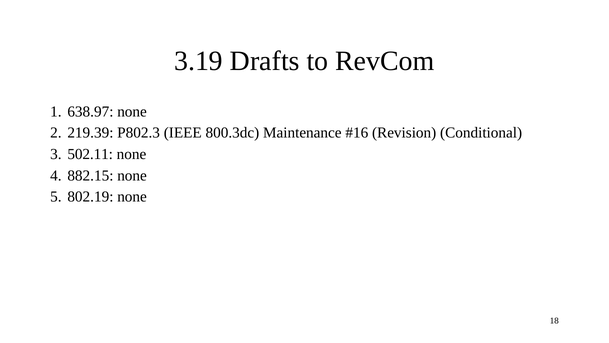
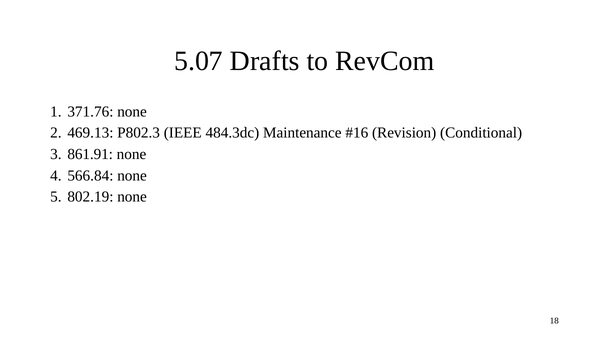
3.19: 3.19 -> 5.07 (199, 61)
638.97: 638.97 -> 371.76 (90, 111)
219.39: 219.39 -> 469.13 (90, 133)
800.3dc: 800.3dc -> 484.3dc (232, 133)
502.11: 502.11 -> 861.91 (90, 154)
882.15: 882.15 -> 566.84 (90, 175)
